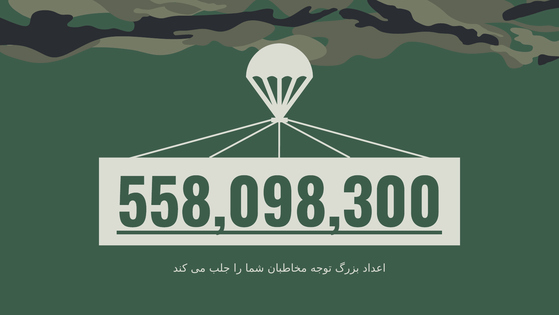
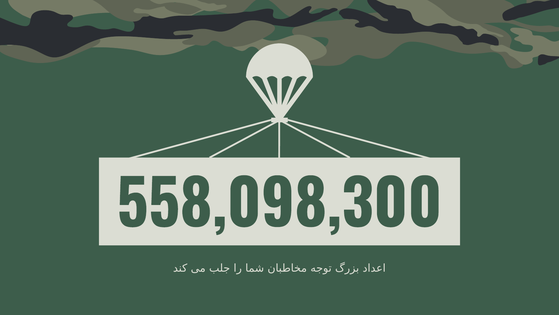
558,098,300 underline: present -> none (279, 205)
